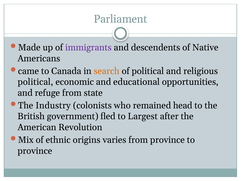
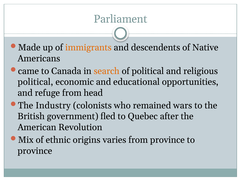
immigrants colour: purple -> orange (88, 47)
state: state -> head (93, 93)
head: head -> wars (183, 105)
Largest: Largest -> Quebec (143, 116)
